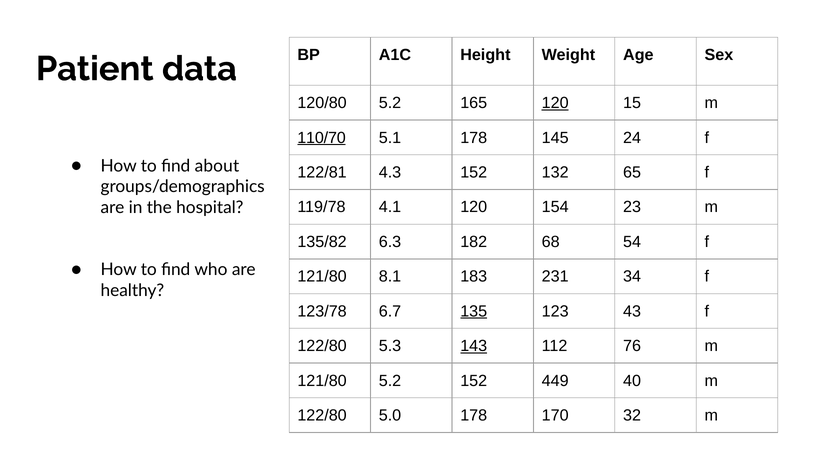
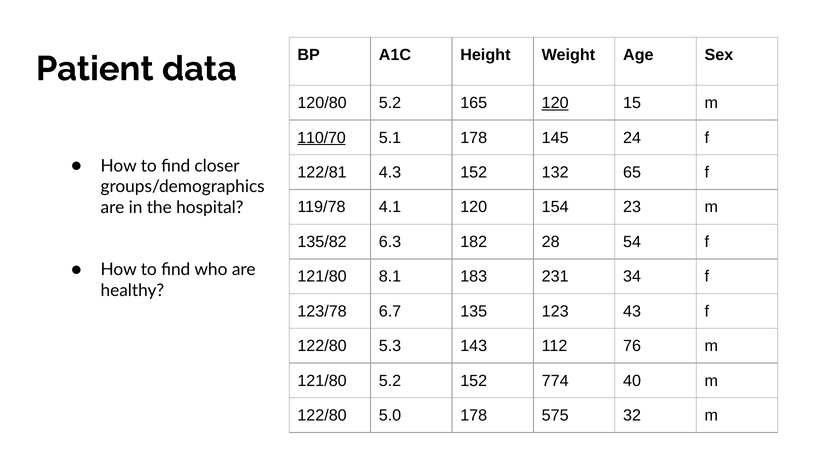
about: about -> closer (217, 166)
68: 68 -> 28 (551, 242)
135 underline: present -> none (474, 311)
143 underline: present -> none (474, 346)
449: 449 -> 774 (555, 381)
170: 170 -> 575 (555, 415)
